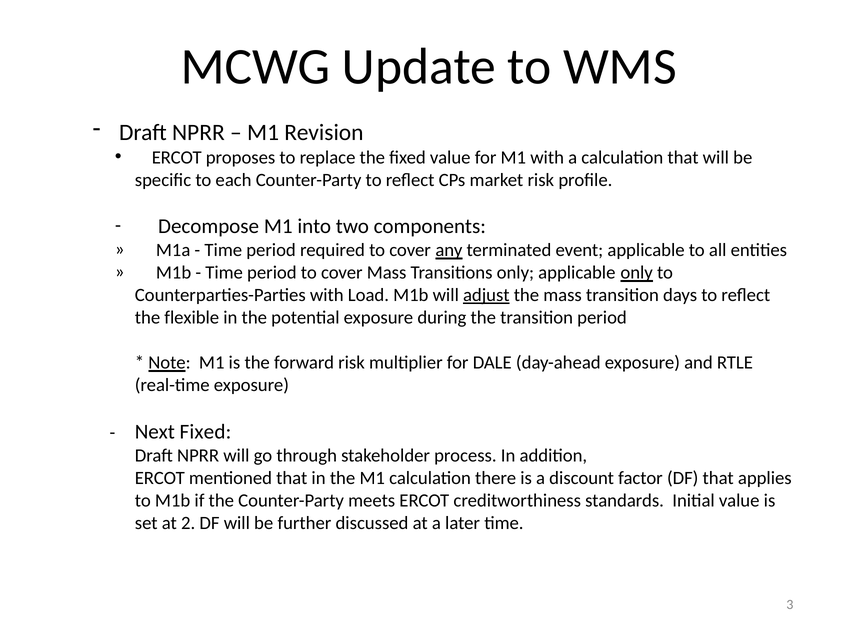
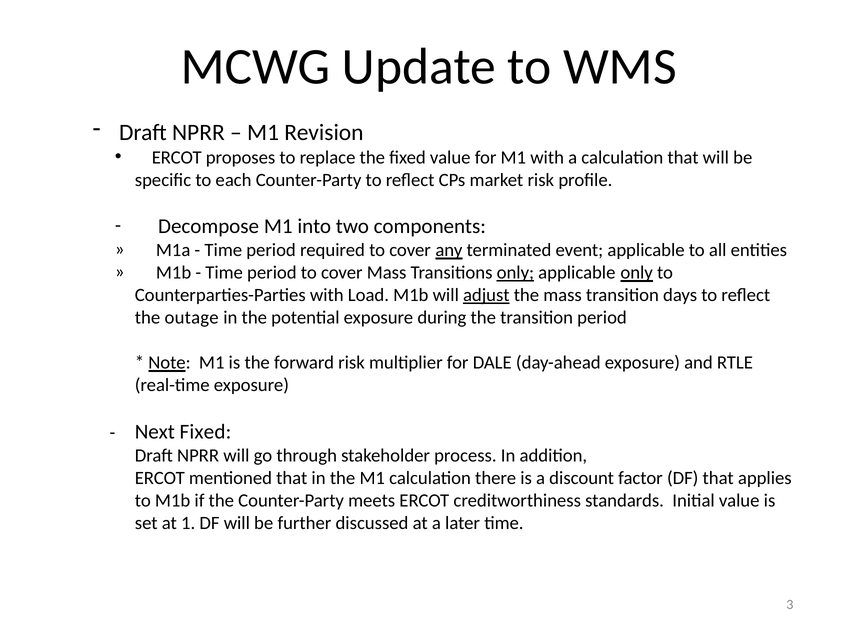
only underline: none -> present (515, 273)
flexible: flexible -> outage (192, 318)
2: 2 -> 1 (188, 523)
